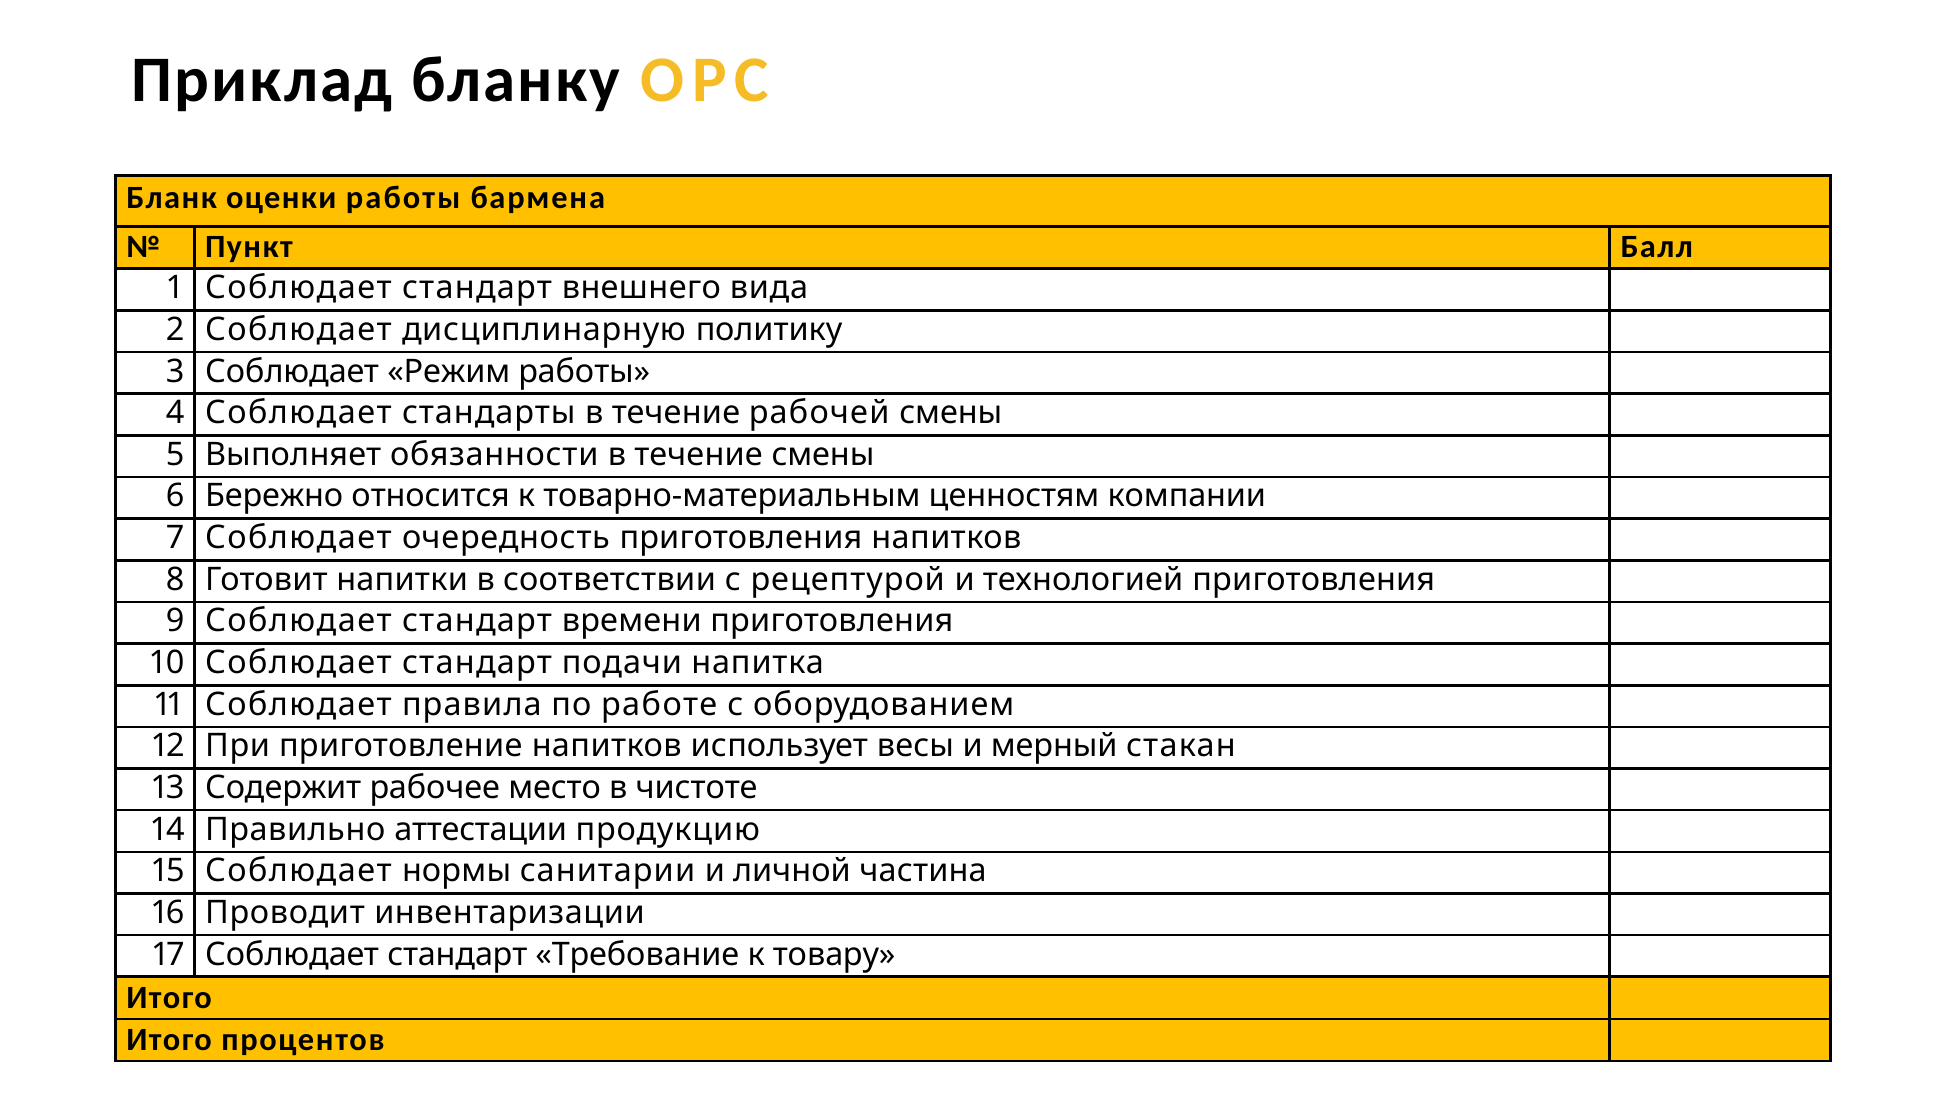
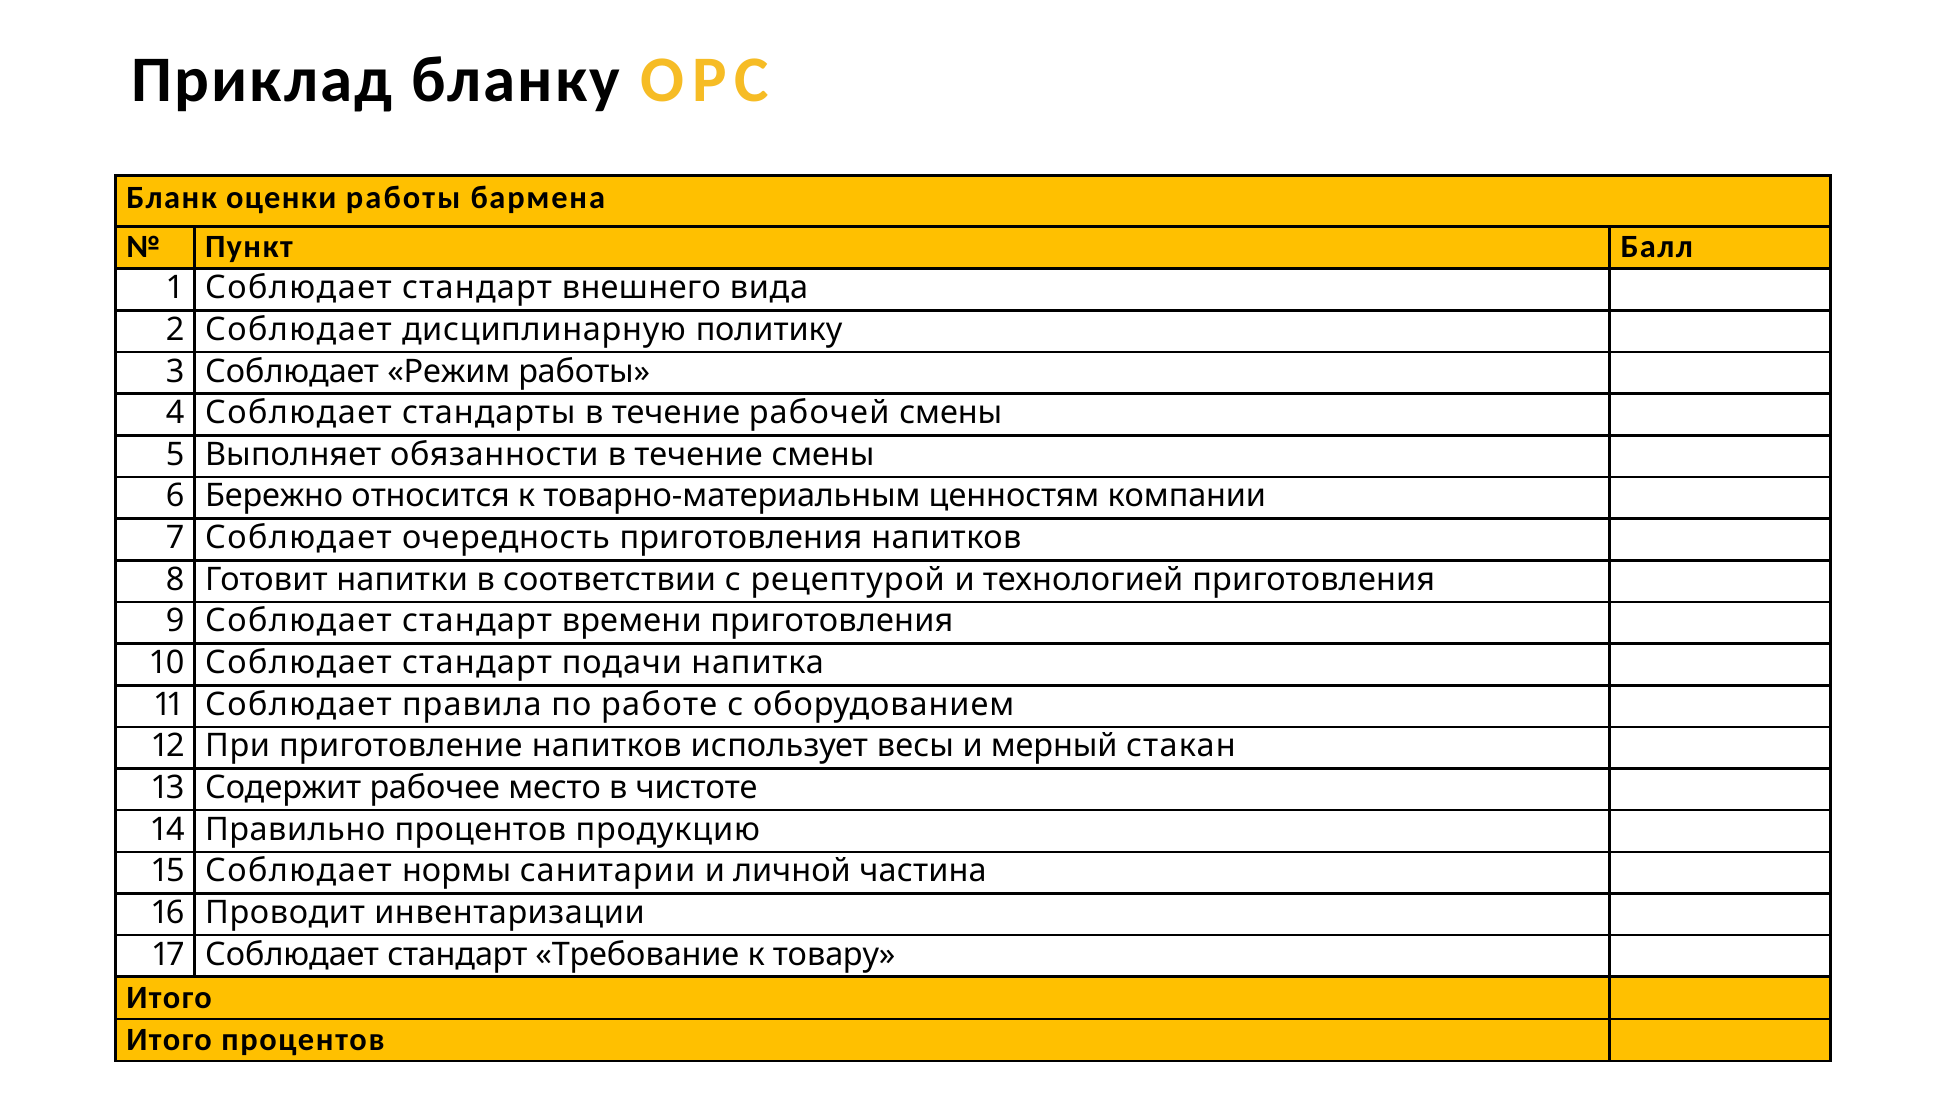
Правильно аттестации: аттестации -> процентов (480, 829)
